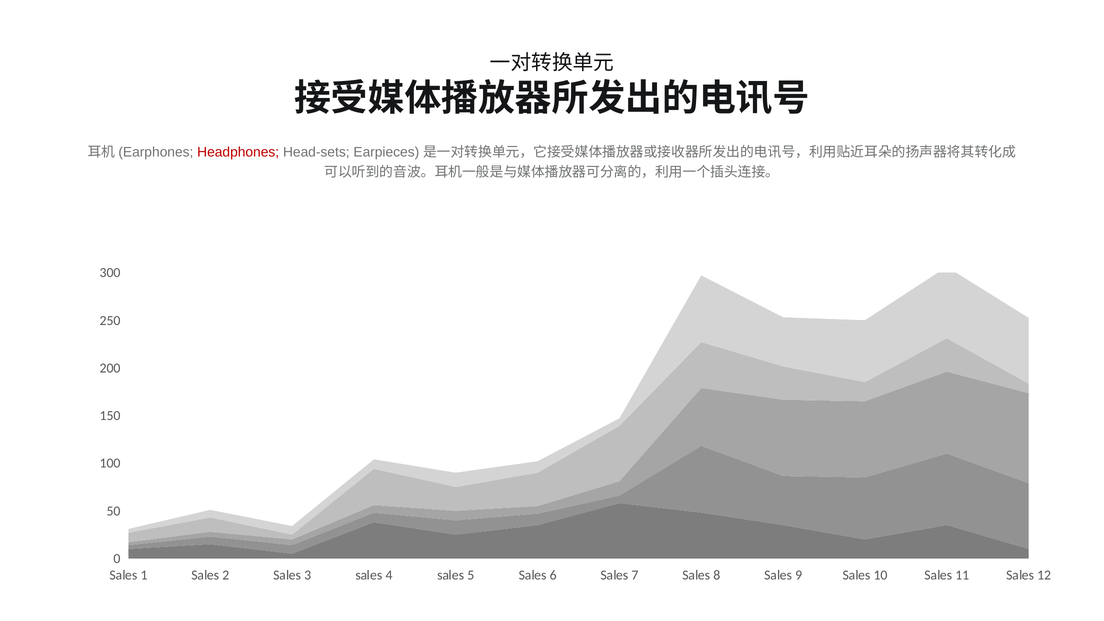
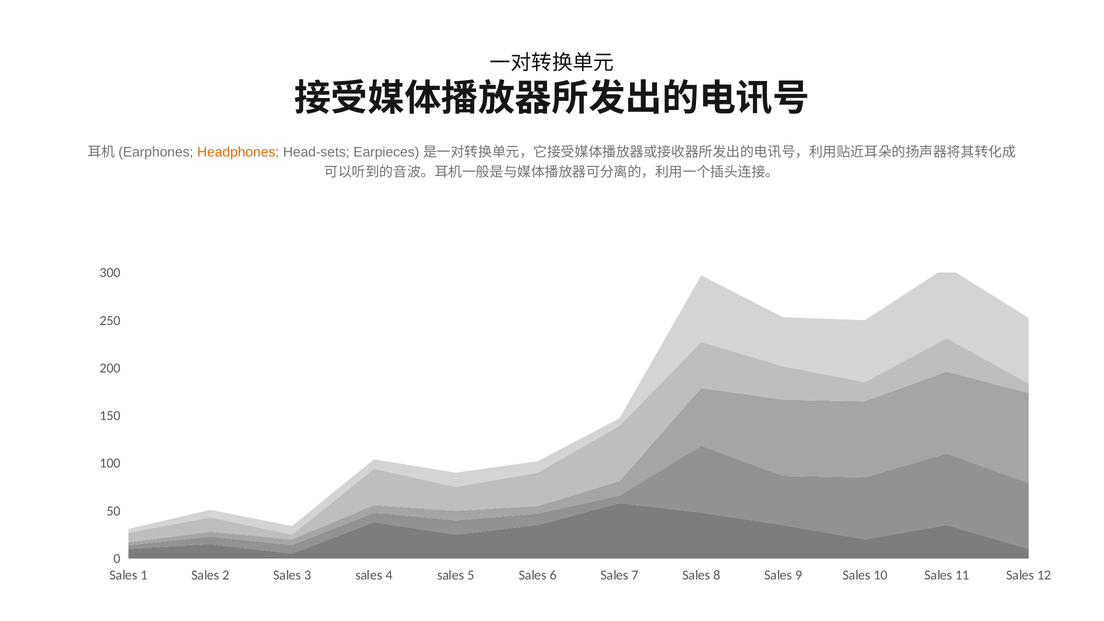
Headphones colour: red -> orange (238, 152)
